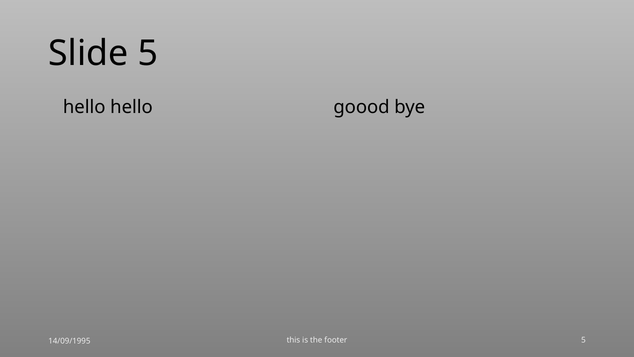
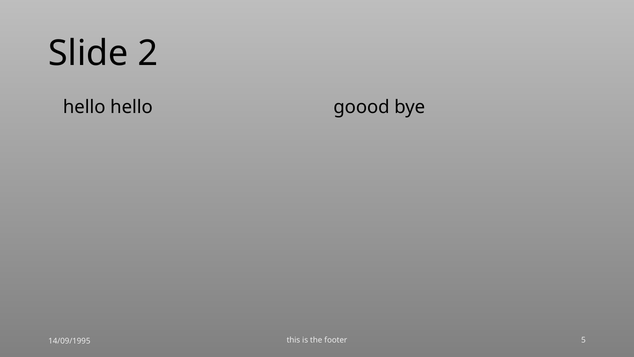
Slide 5: 5 -> 2 (148, 53)
